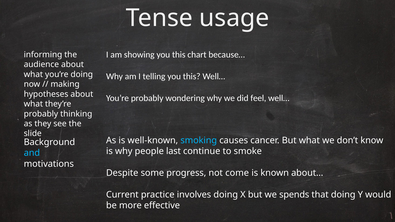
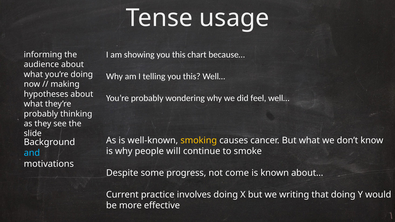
smoking colour: light blue -> yellow (199, 141)
last: last -> will (173, 151)
spends: spends -> writing (294, 195)
